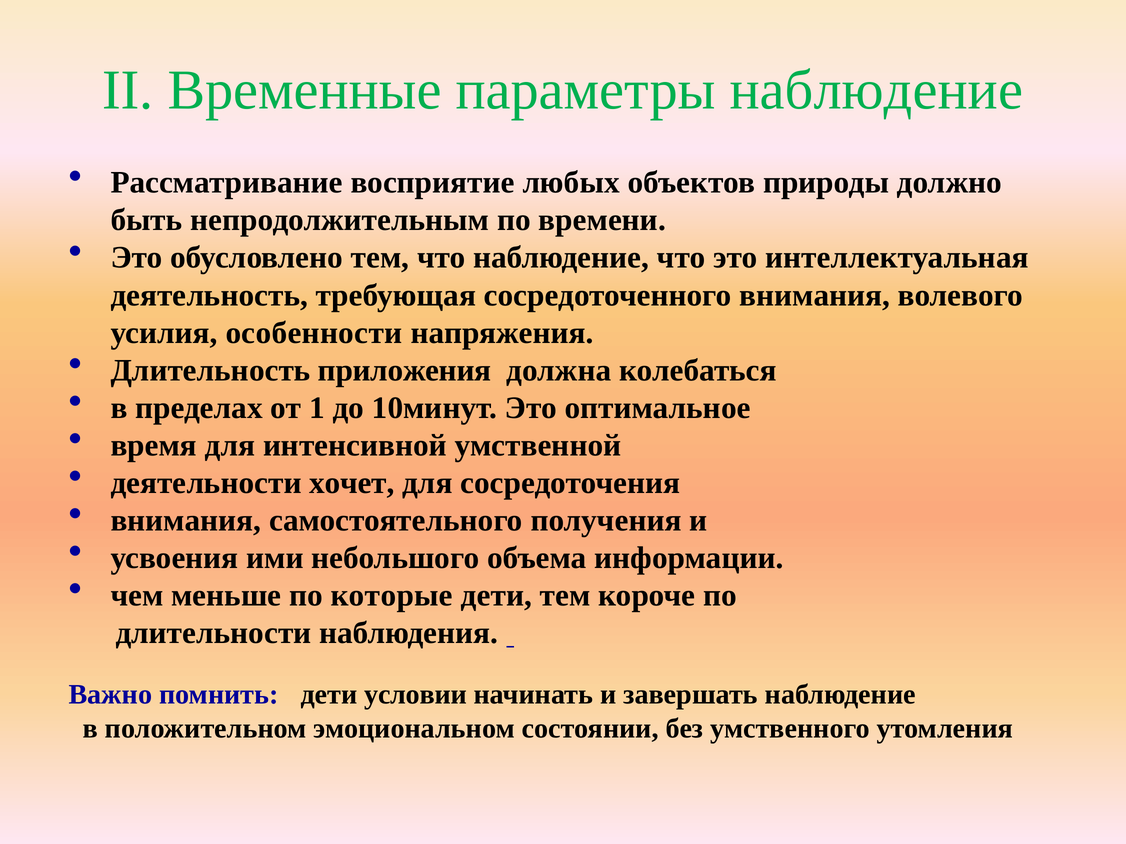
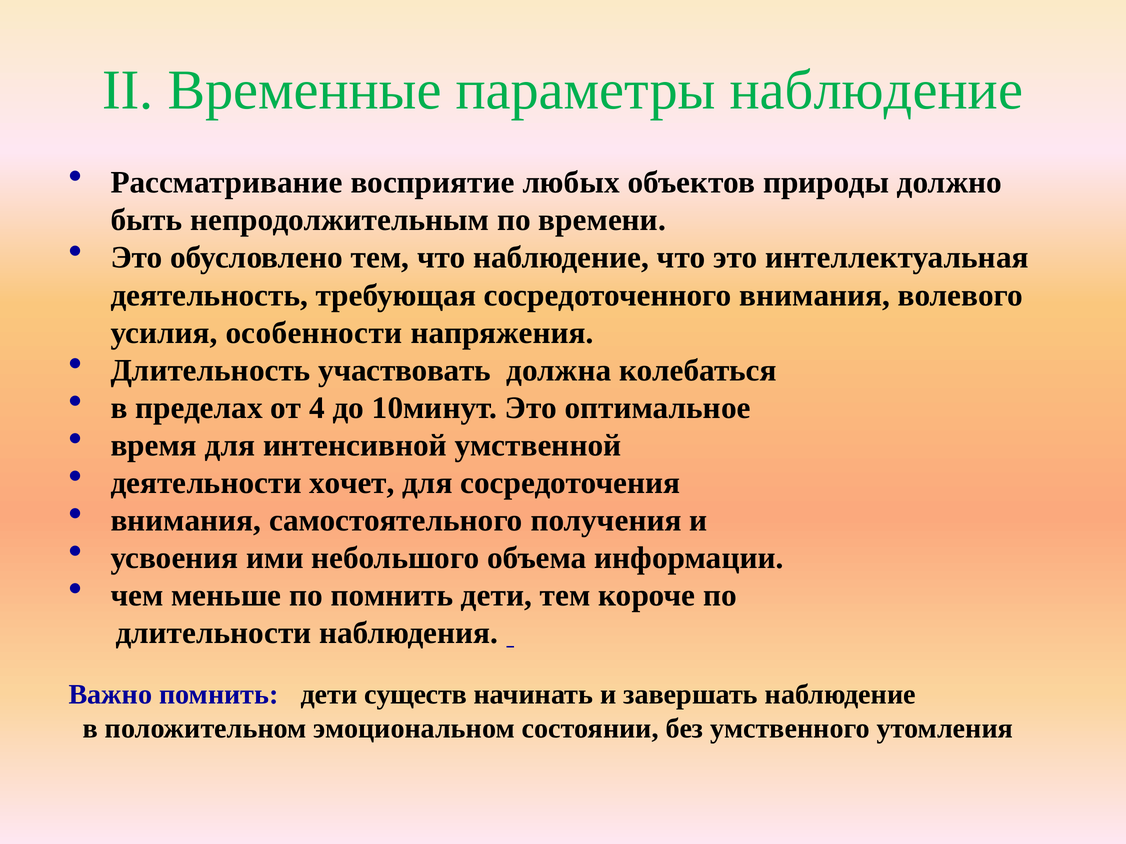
приложения: приложения -> участвовать (405, 370)
1: 1 -> 4 (317, 408)
по которые: которые -> помнить (392, 596)
условии: условии -> существ (416, 695)
